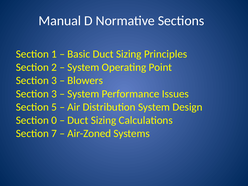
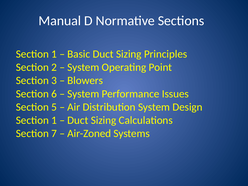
3: 3 -> 6 (54, 94)
0: 0 -> 1 (54, 120)
